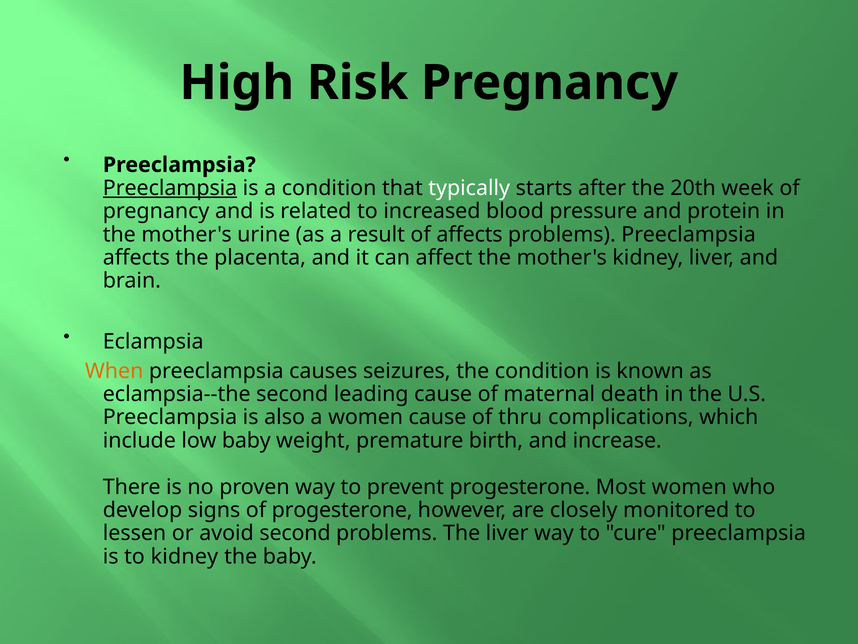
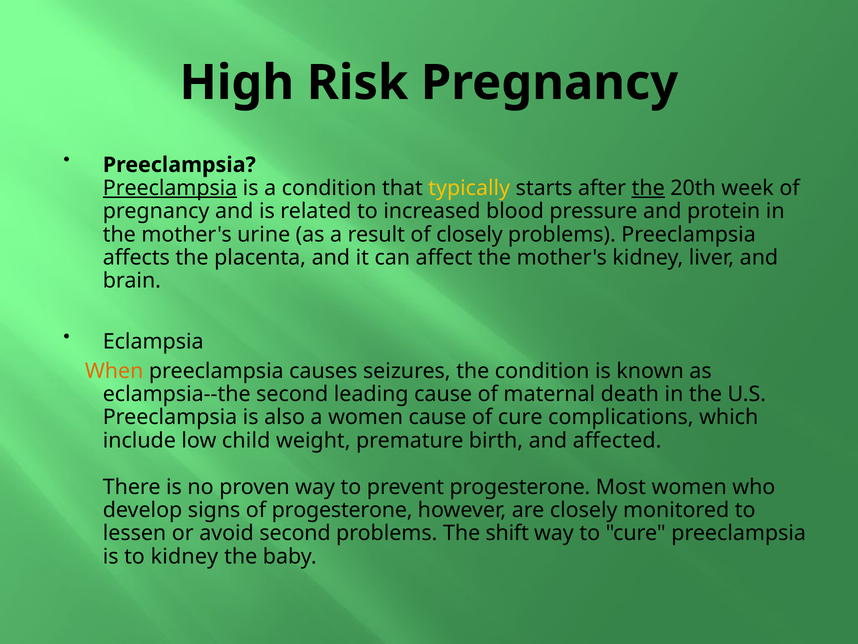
typically colour: white -> yellow (469, 188)
the underline: none -> present (648, 188)
of affects: affects -> closely (470, 234)
of thru: thru -> cure (520, 417)
low baby: baby -> child (246, 440)
increase: increase -> affected (617, 440)
The liver: liver -> shift (507, 533)
